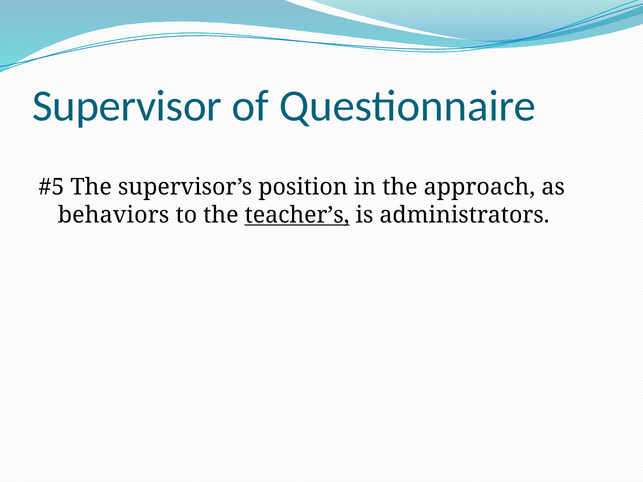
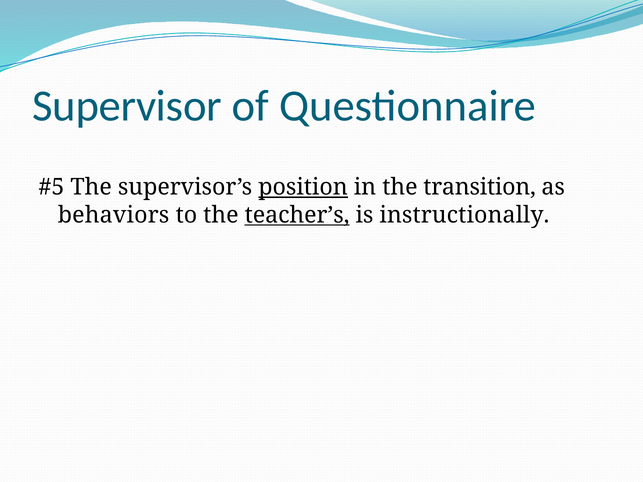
position underline: none -> present (303, 187)
approach: approach -> transition (480, 187)
administrators: administrators -> instructionally (464, 215)
